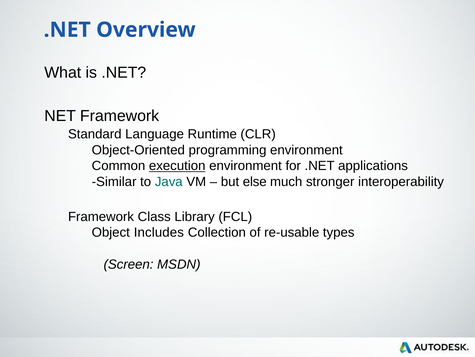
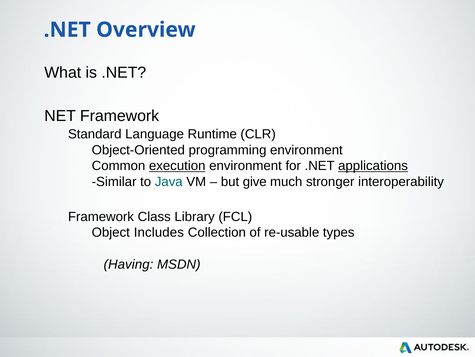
applications underline: none -> present (373, 166)
else: else -> give (255, 181)
Screen: Screen -> Having (128, 264)
